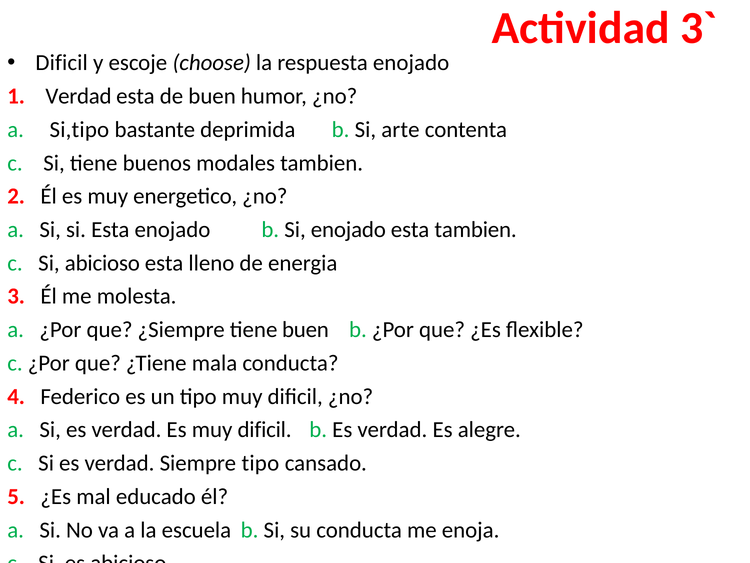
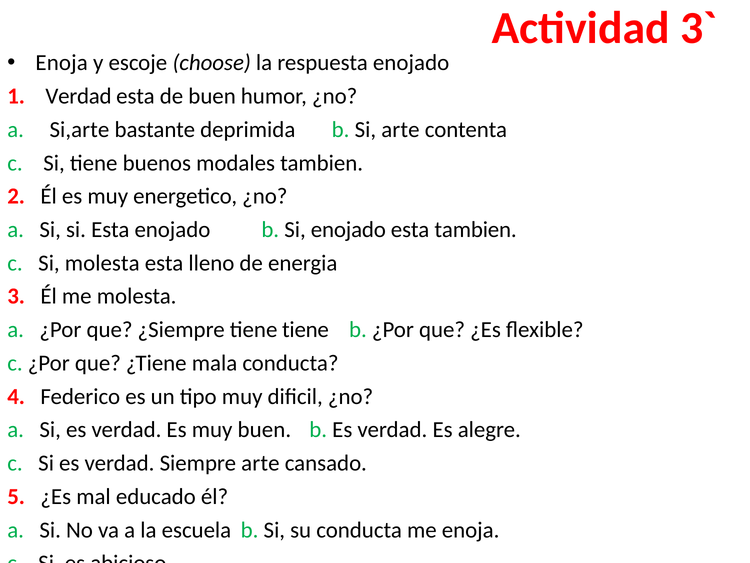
Dificil: Dificil -> Enoja (62, 63)
Si,tipo: Si,tipo -> Si,arte (79, 129)
Si abicioso: abicioso -> molesta (102, 263)
tiene buen: buen -> tiene (305, 329)
Es muy dificil: dificil -> buen (264, 430)
Siempre tipo: tipo -> arte (260, 463)
